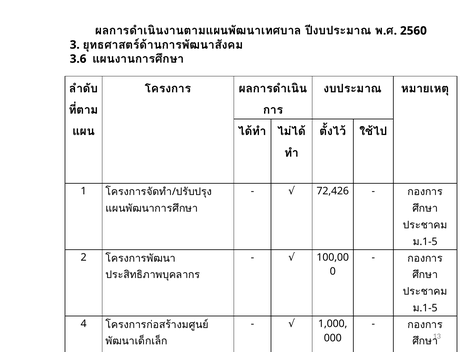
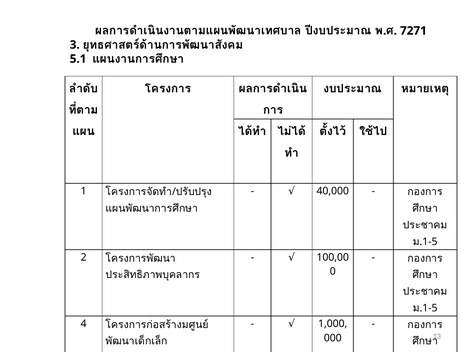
2560: 2560 -> 7271 (413, 31)
3.6: 3.6 -> 5.1 (78, 59)
72,426: 72,426 -> 40,000 (333, 191)
